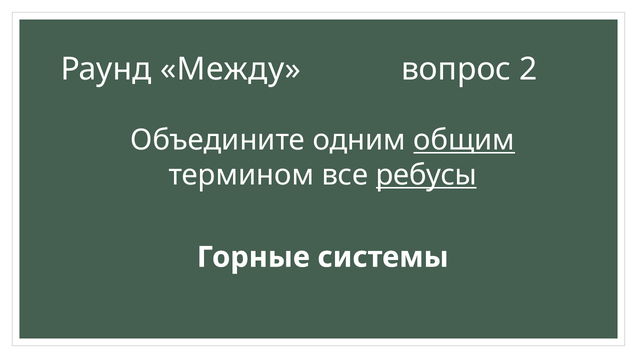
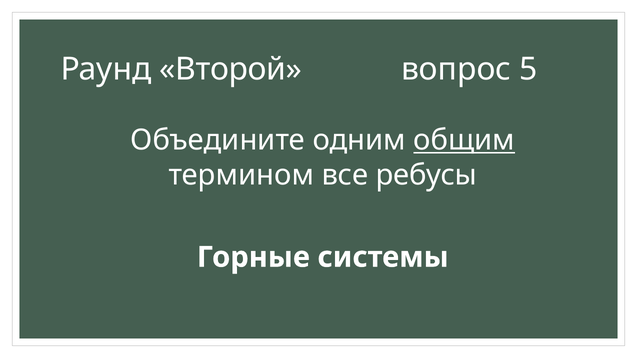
Между: Между -> Второй (231, 69)
2: 2 -> 5 (528, 69)
ребусы underline: present -> none (426, 175)
